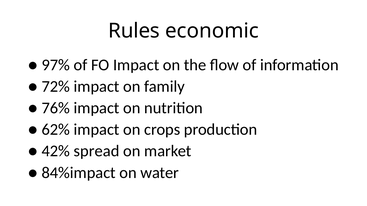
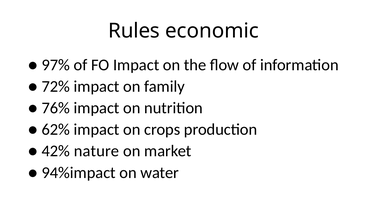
spread: spread -> nature (96, 151)
84%impact: 84%impact -> 94%impact (79, 173)
